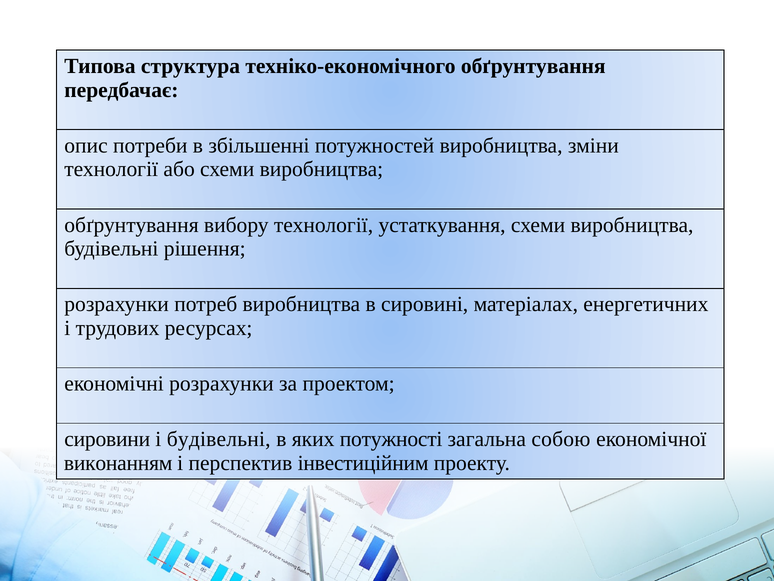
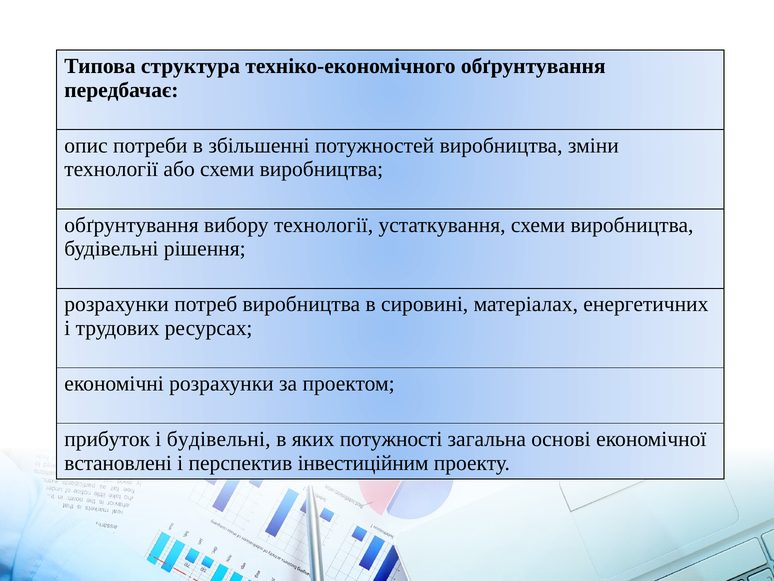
сировини: сировини -> прибуток (107, 439)
собою: собою -> основі (561, 439)
виконанням: виконанням -> встановлені (118, 463)
